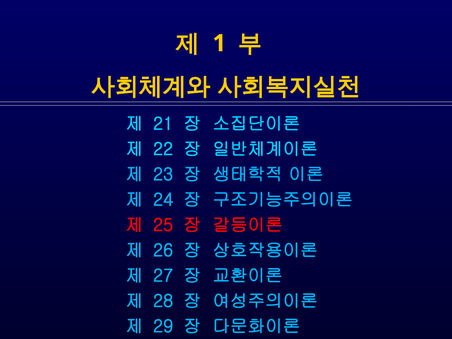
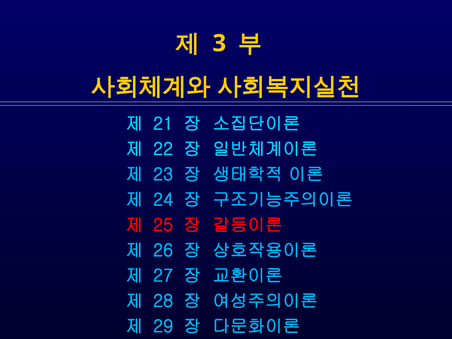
1: 1 -> 3 (219, 43)
